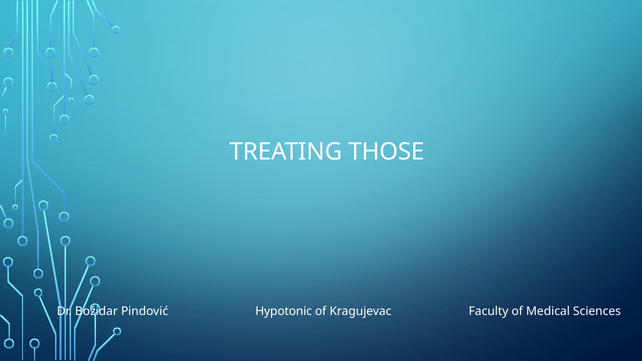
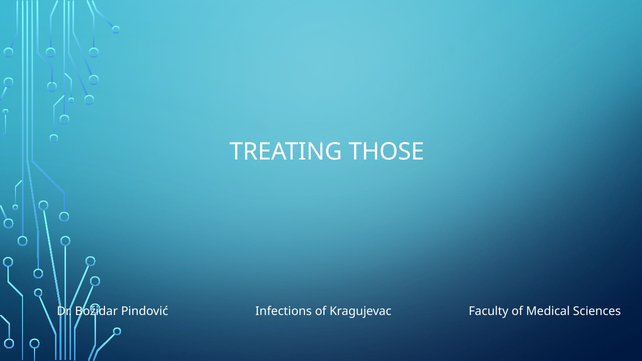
Hypotonic: Hypotonic -> Infections (284, 311)
